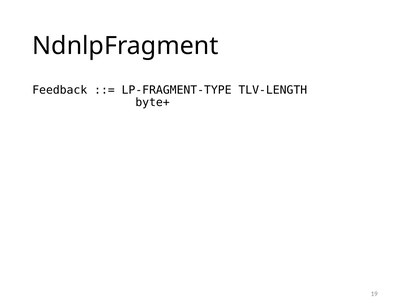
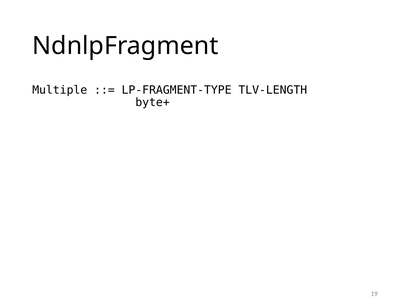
Feedback: Feedback -> Multiple (60, 90)
